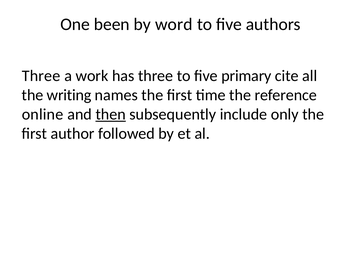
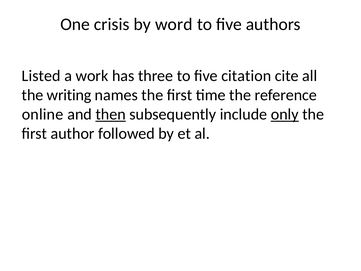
been: been -> crisis (112, 24)
Three: Three -> Listed (41, 76)
primary: primary -> citation (246, 76)
only underline: none -> present (285, 114)
